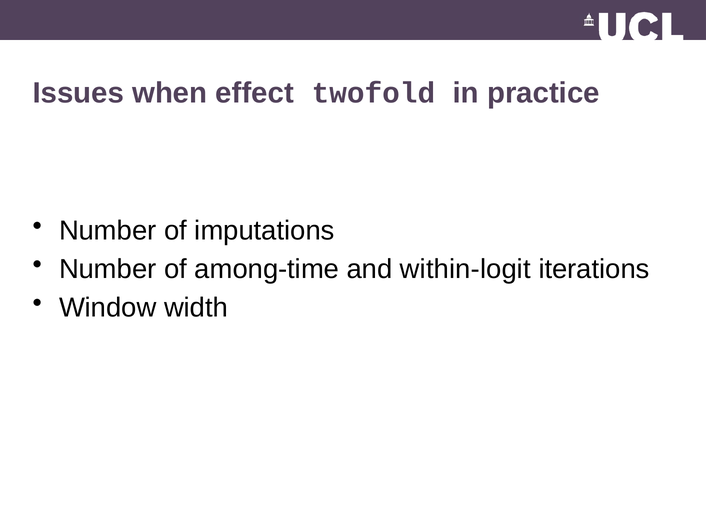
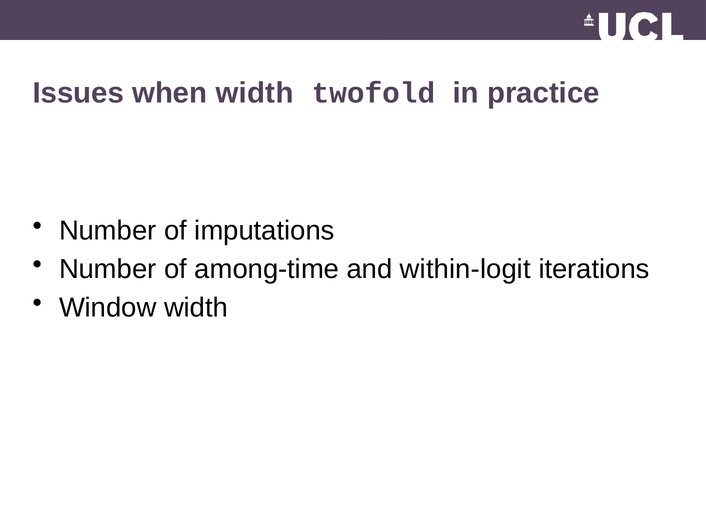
when effect: effect -> width (255, 93)
